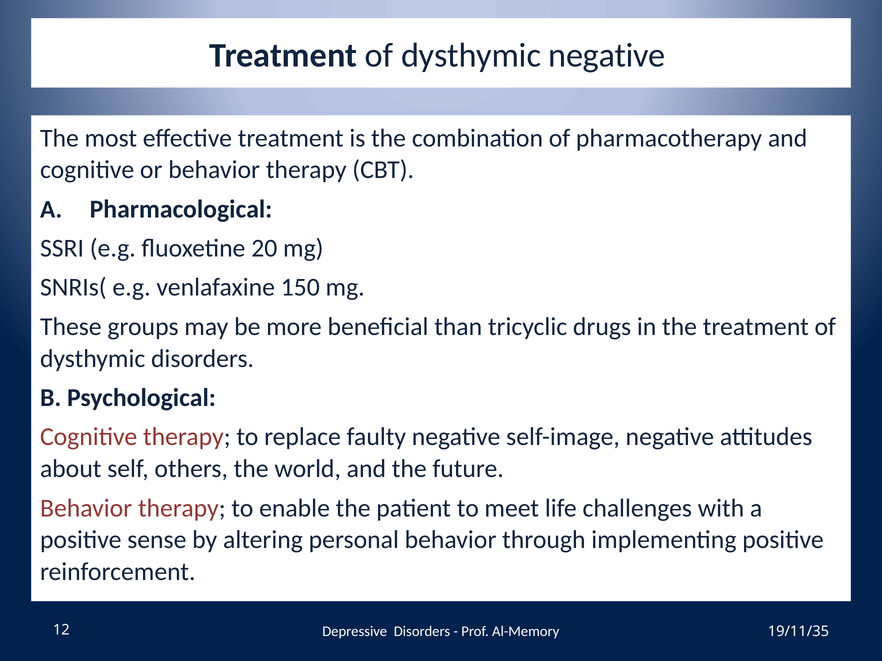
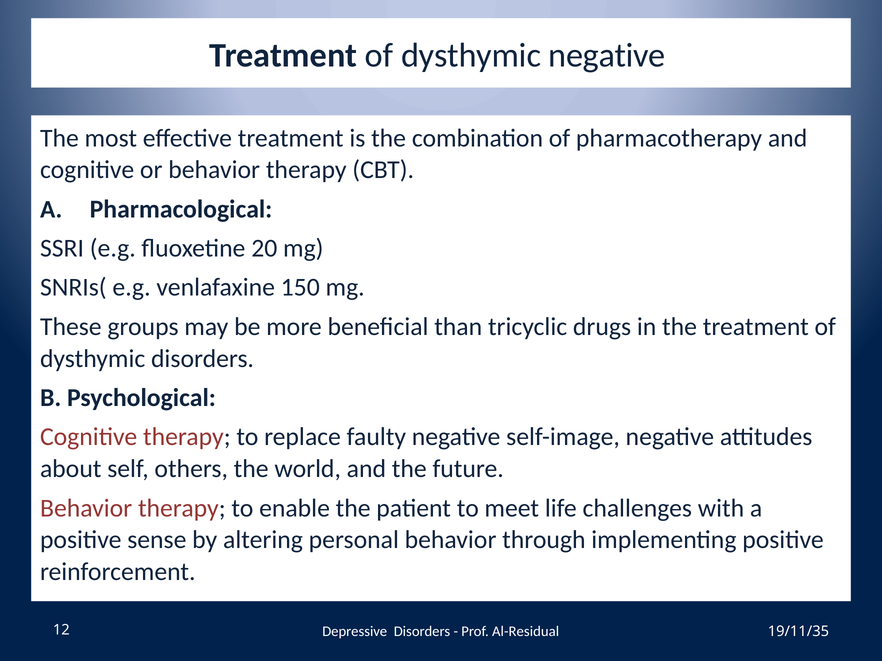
Al-Memory: Al-Memory -> Al-Residual (526, 632)
